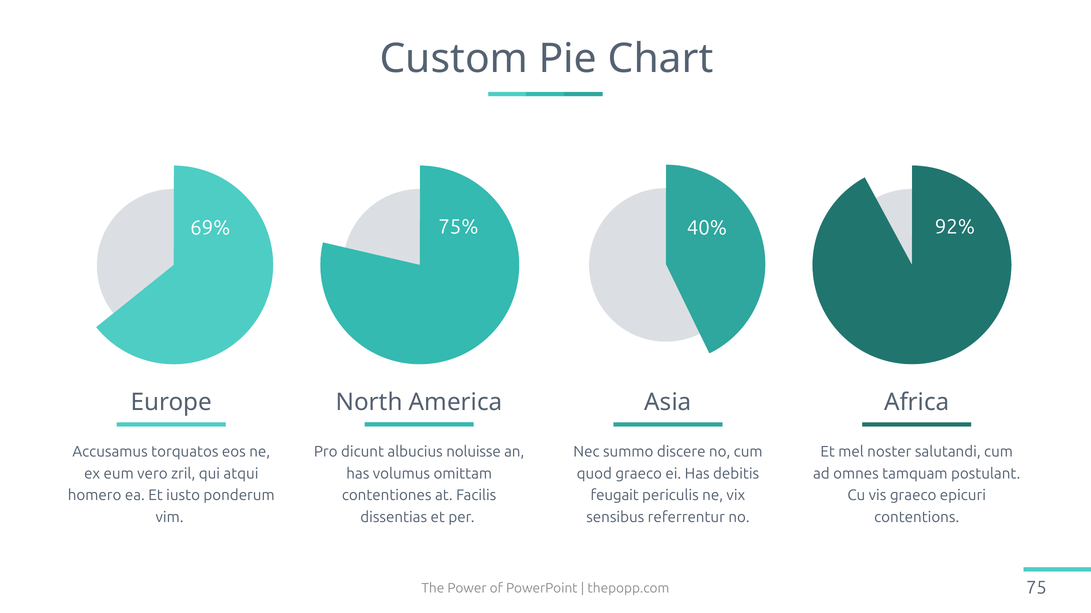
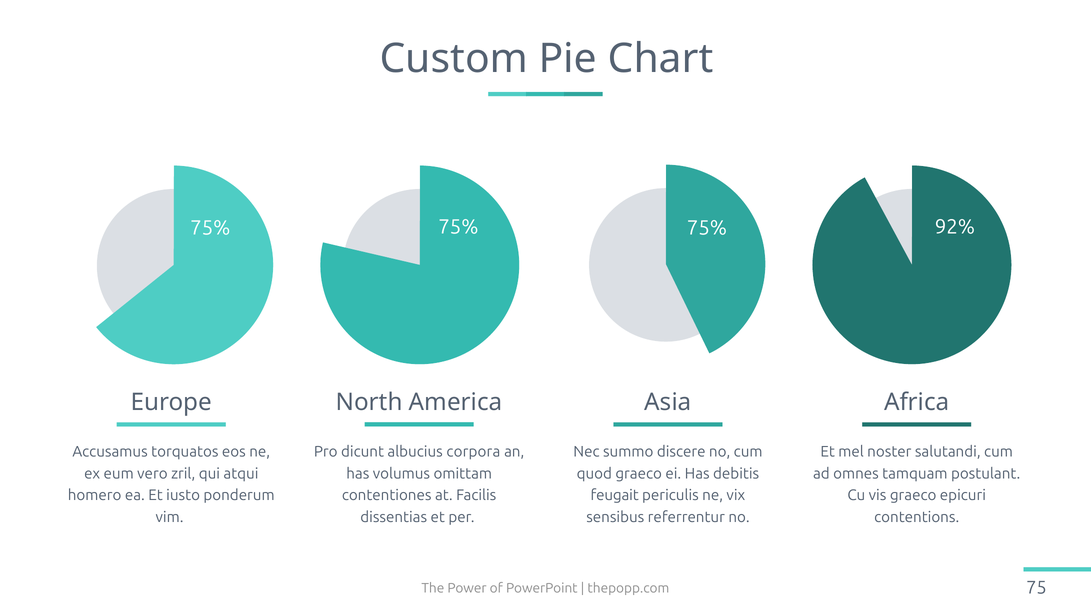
69%: 69% -> 75% (210, 228)
40%: 40% -> 75% (707, 228)
noluisse: noluisse -> corpora (473, 452)
